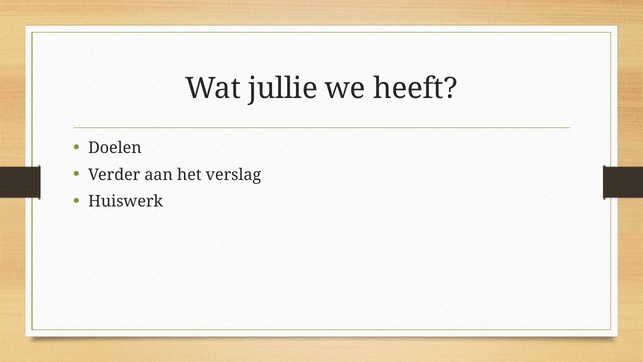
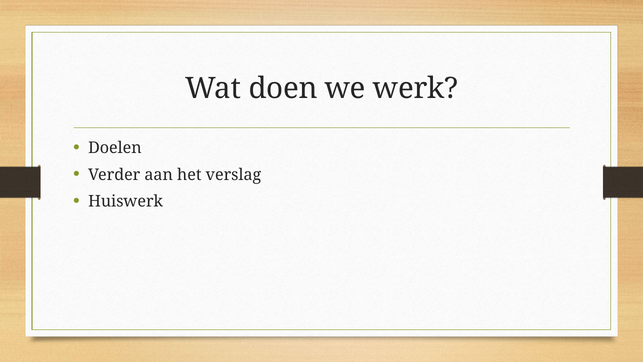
jullie: jullie -> doen (283, 88)
heeft: heeft -> werk (415, 88)
